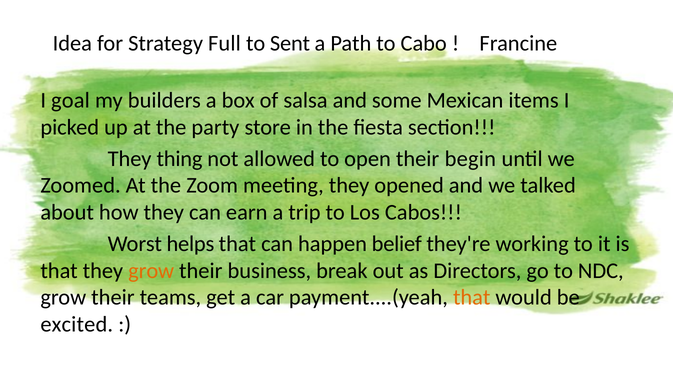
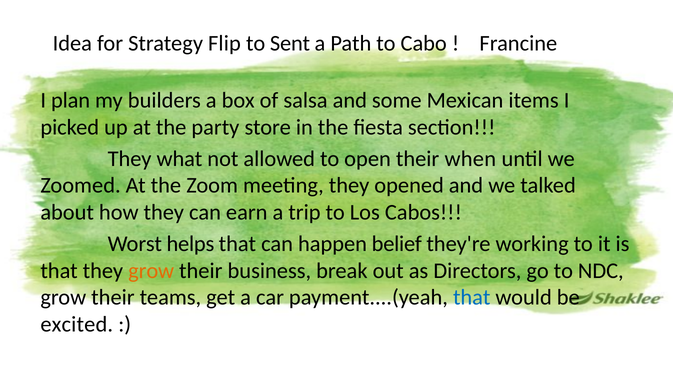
Full: Full -> Flip (224, 43)
goal: goal -> plan (71, 101)
thing: thing -> what (179, 159)
begin: begin -> when (470, 159)
that colour: orange -> blue (472, 298)
